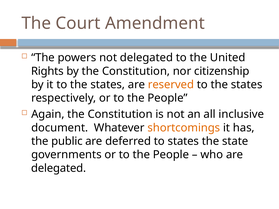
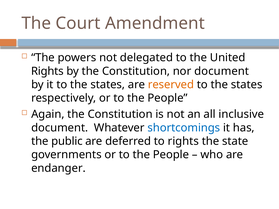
nor citizenship: citizenship -> document (222, 71)
shortcomings colour: orange -> blue (184, 128)
to states: states -> rights (183, 141)
delegated: delegated -> endanger (58, 168)
